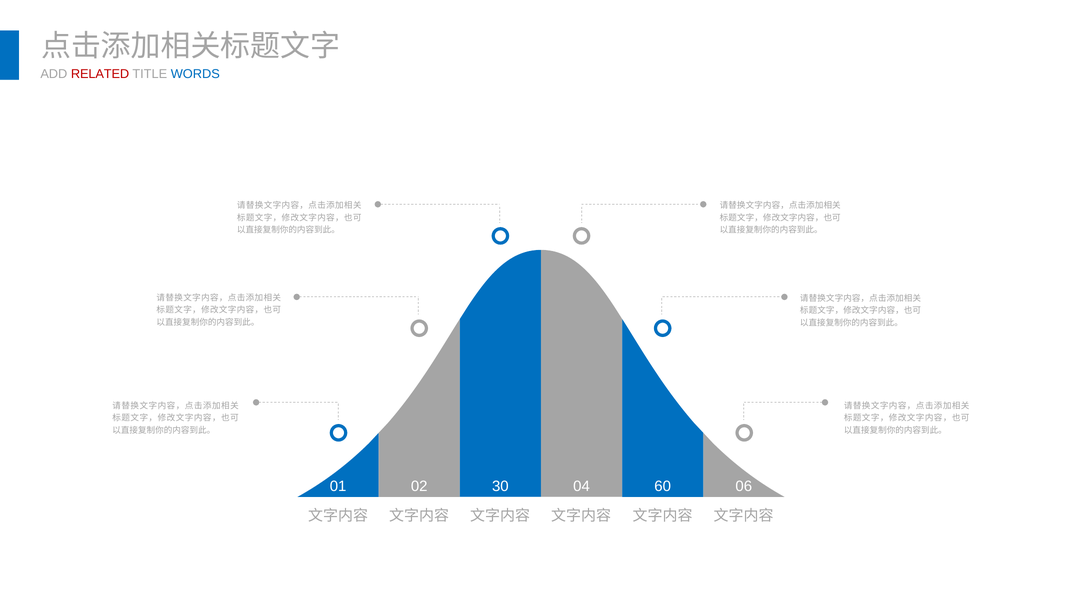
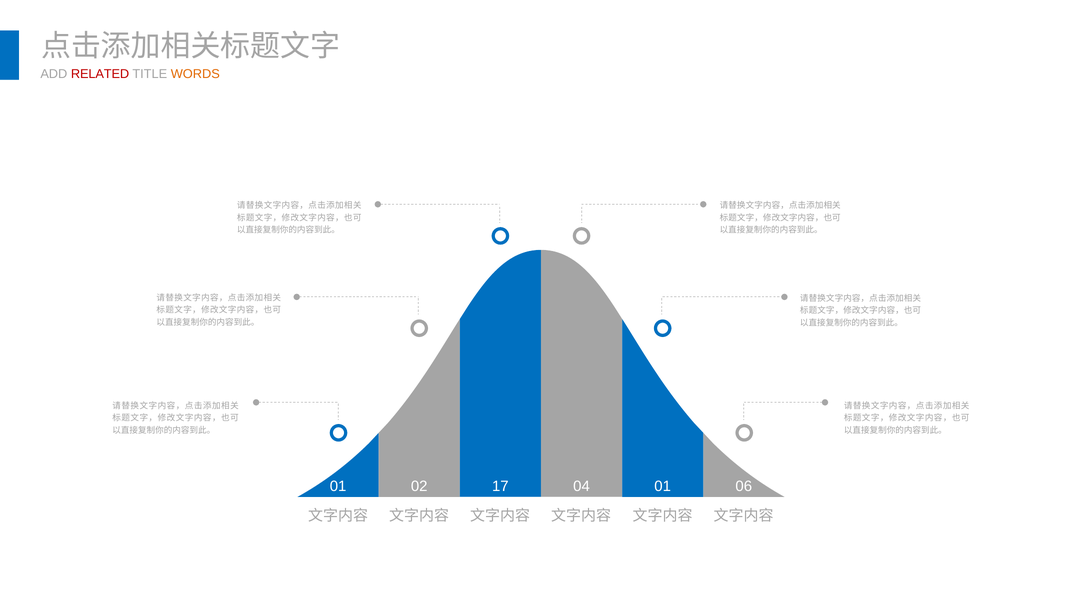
WORDS colour: blue -> orange (195, 74)
30: 30 -> 17 (500, 486)
04 60: 60 -> 01 (663, 486)
